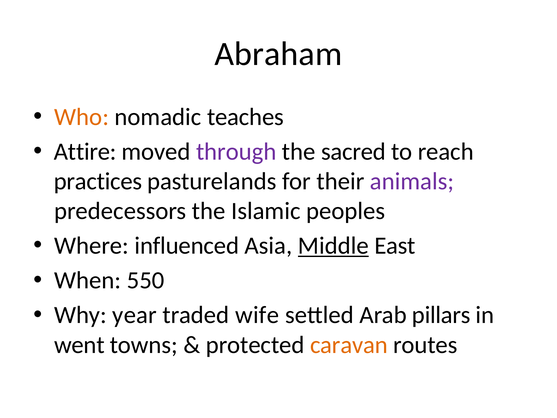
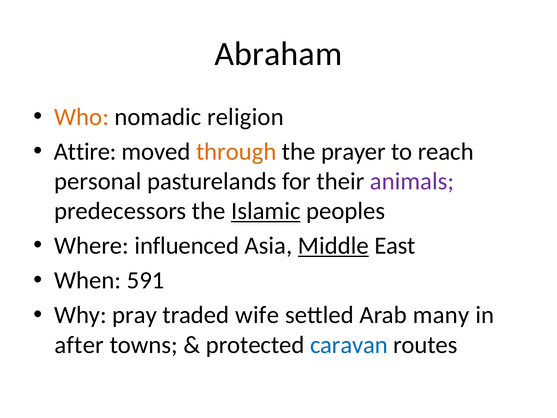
teaches: teaches -> religion (245, 117)
through colour: purple -> orange (236, 152)
sacred: sacred -> prayer (353, 152)
practices: practices -> personal (98, 181)
Islamic underline: none -> present (266, 211)
550: 550 -> 591 (146, 280)
year: year -> pray (135, 315)
pillars: pillars -> many (441, 315)
went: went -> after (79, 345)
caravan colour: orange -> blue (349, 345)
